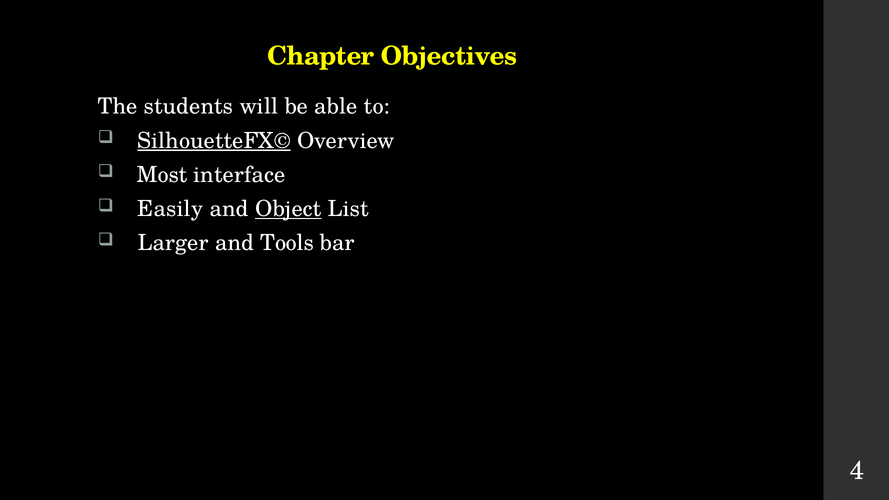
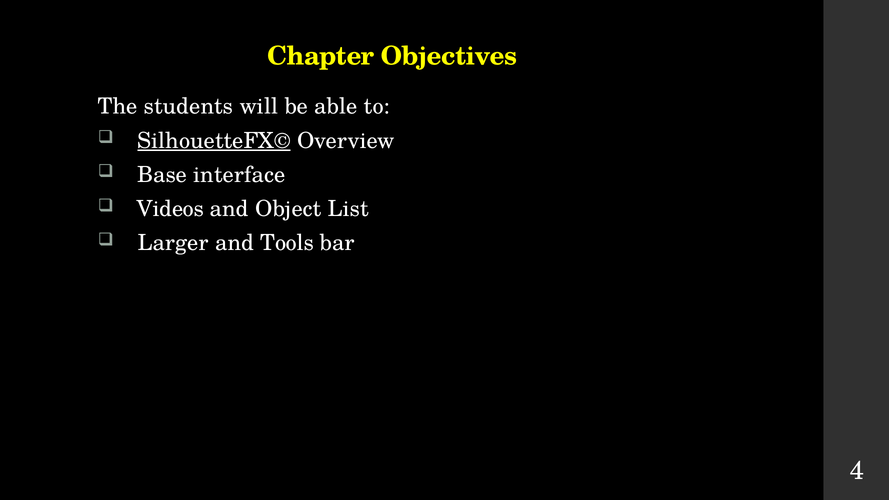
Most: Most -> Base (162, 175)
Easily: Easily -> Videos (171, 209)
Object underline: present -> none (288, 209)
